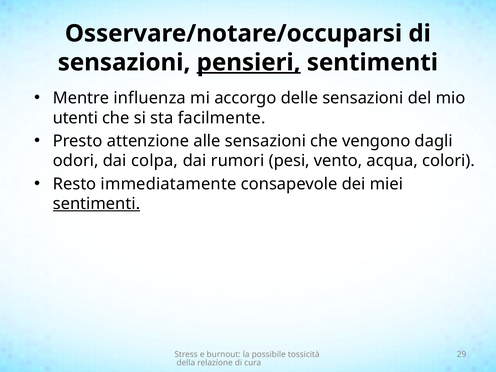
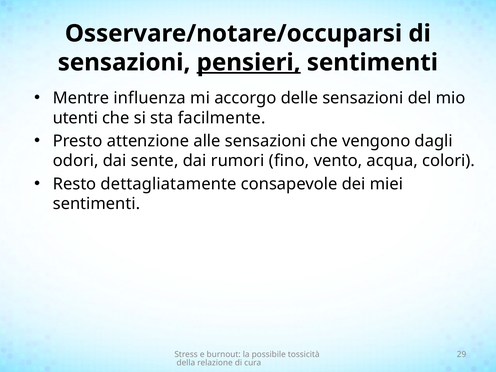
colpa: colpa -> sente (155, 161)
pesi: pesi -> fino (289, 161)
immediatamente: immediatamente -> dettagliatamente (169, 184)
sentimenti underline: present -> none (96, 204)
